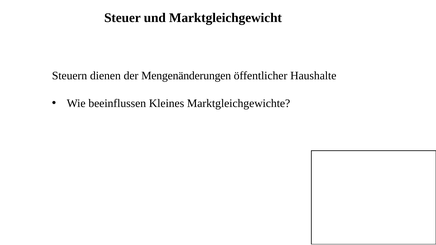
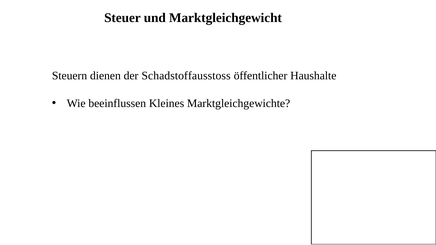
Mengenänderungen: Mengenänderungen -> Schadstoffausstoss (186, 76)
